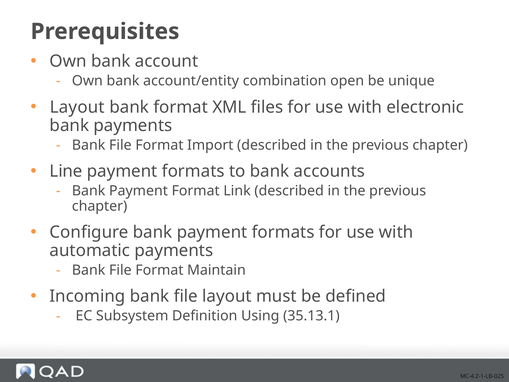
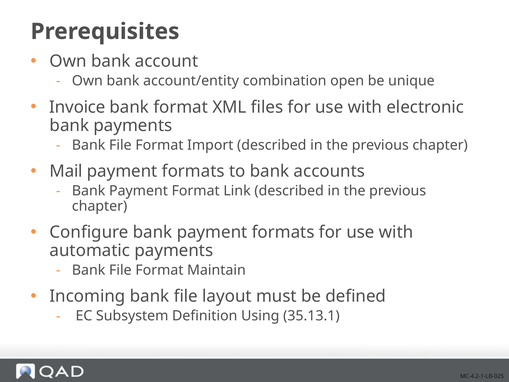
Layout: Layout -> Invoice (77, 107)
Line: Line -> Mail (66, 171)
